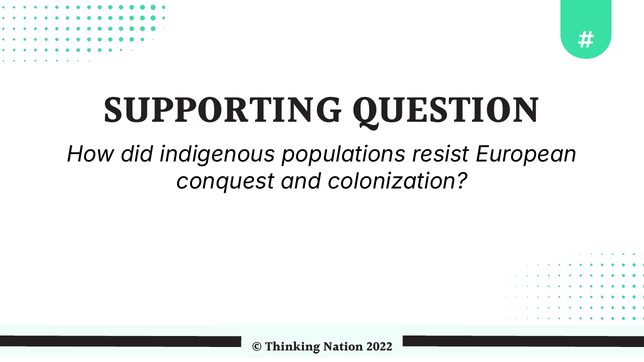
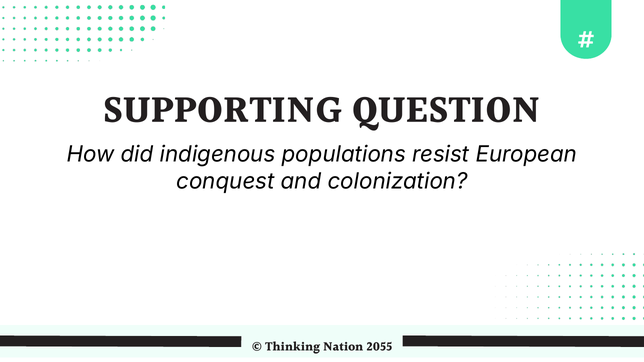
2022: 2022 -> 2055 (379, 347)
